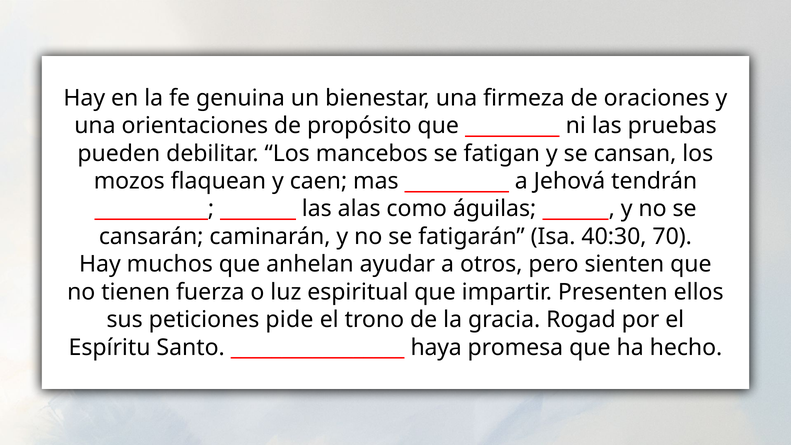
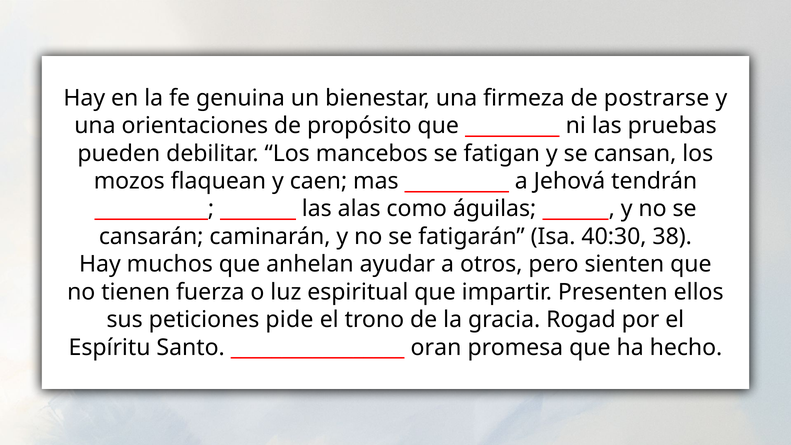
oraciones: oraciones -> postrarse (657, 98)
70: 70 -> 38 (672, 237)
haya: haya -> oran (436, 347)
